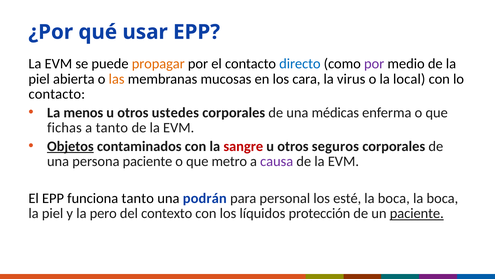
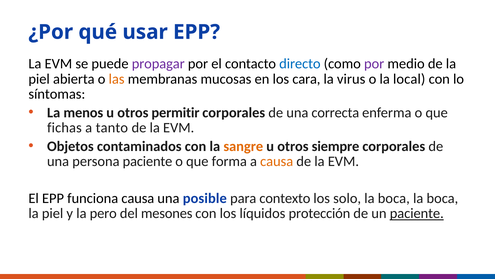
propagar colour: orange -> purple (158, 64)
contacto: contacto -> síntomas (57, 94)
ustedes: ustedes -> permitir (175, 112)
médicas: médicas -> correcta (335, 112)
Objetos underline: present -> none (70, 146)
sangre colour: red -> orange (243, 146)
seguros: seguros -> siempre (336, 146)
metro: metro -> forma (229, 161)
causa colour: purple -> orange (277, 161)
funciona tanto: tanto -> causa (138, 198)
podrán: podrán -> posible (205, 198)
personal: personal -> contexto (285, 198)
esté: esté -> solo (347, 198)
contexto: contexto -> mesones (167, 213)
